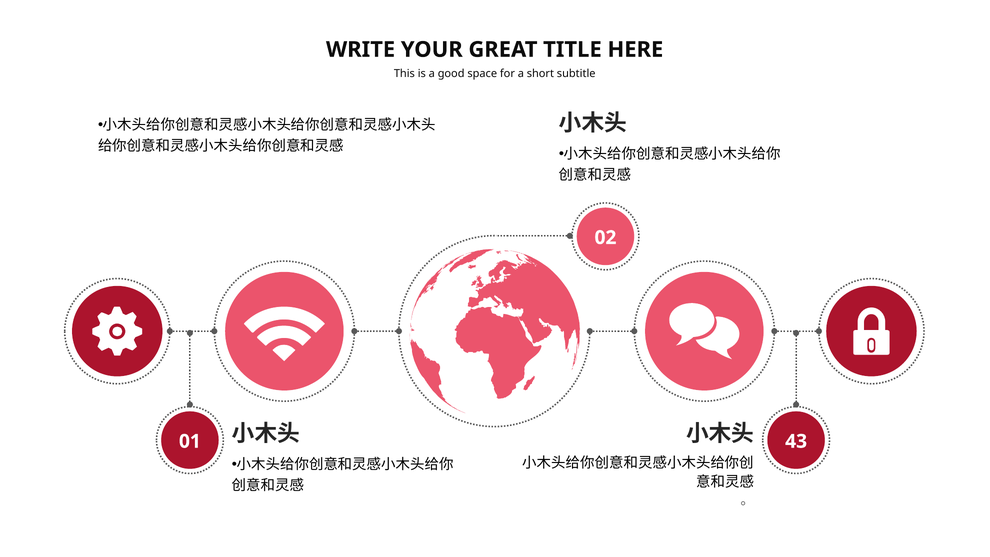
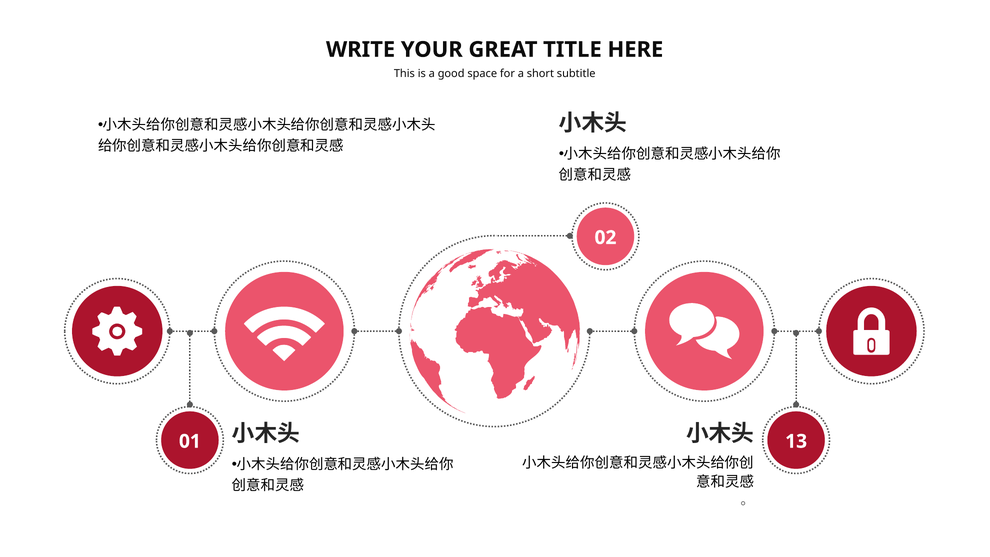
43: 43 -> 13 (796, 441)
